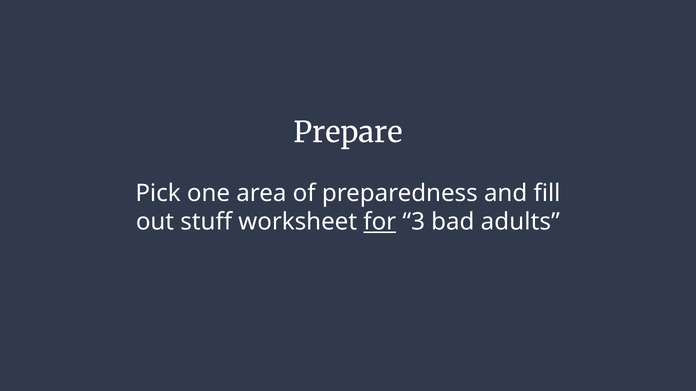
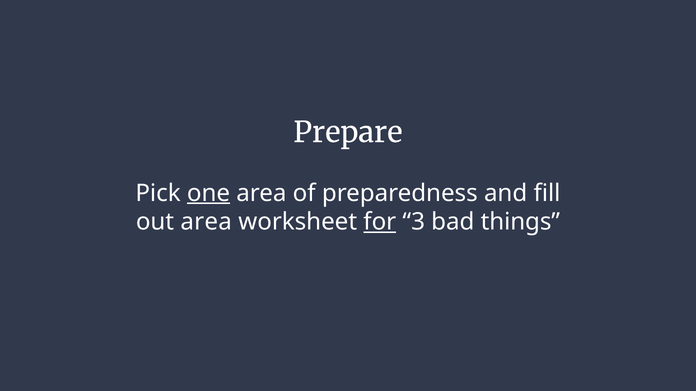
one underline: none -> present (209, 193)
out stuff: stuff -> area (206, 222)
adults: adults -> things (520, 222)
